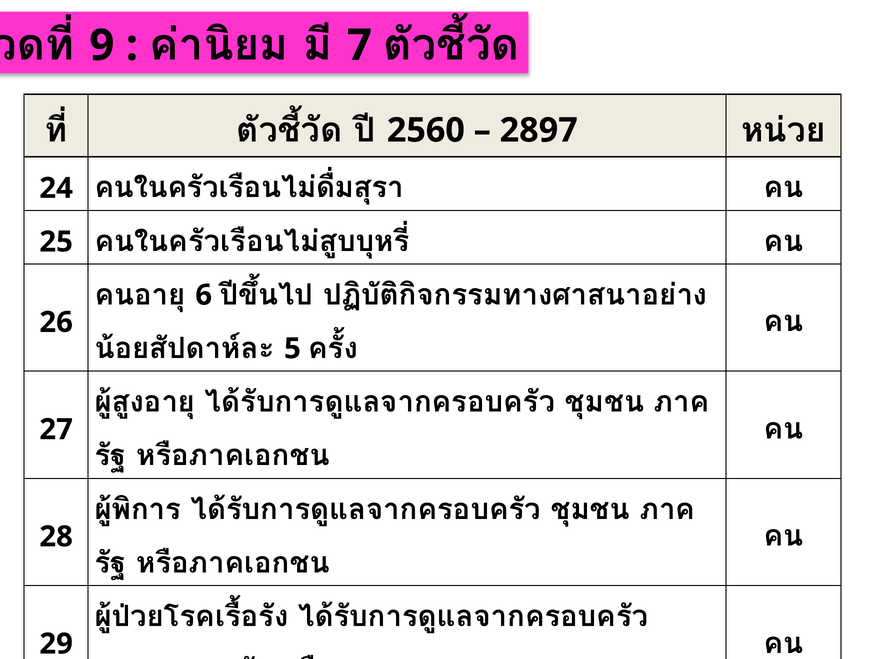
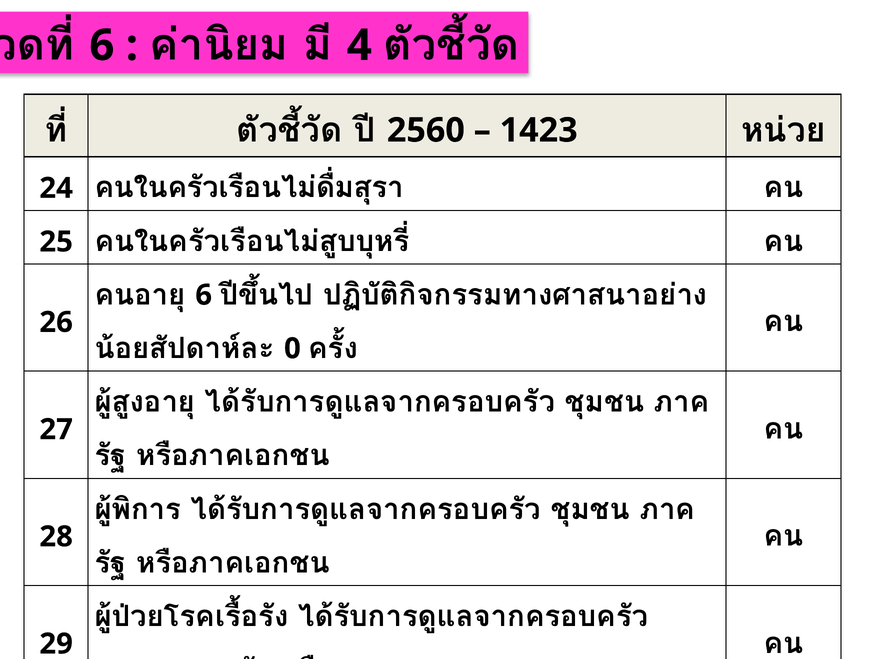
9: 9 -> 6 (102, 46)
7: 7 -> 4 (359, 46)
2897: 2897 -> 1423 (539, 130)
5: 5 -> 0 (292, 349)
